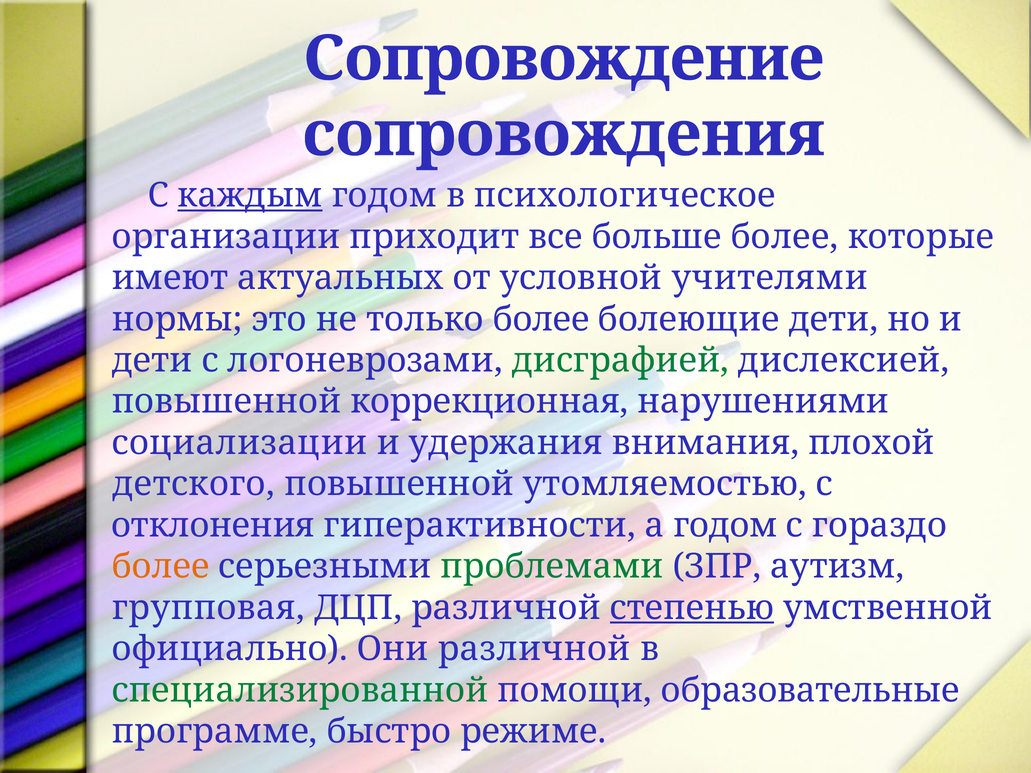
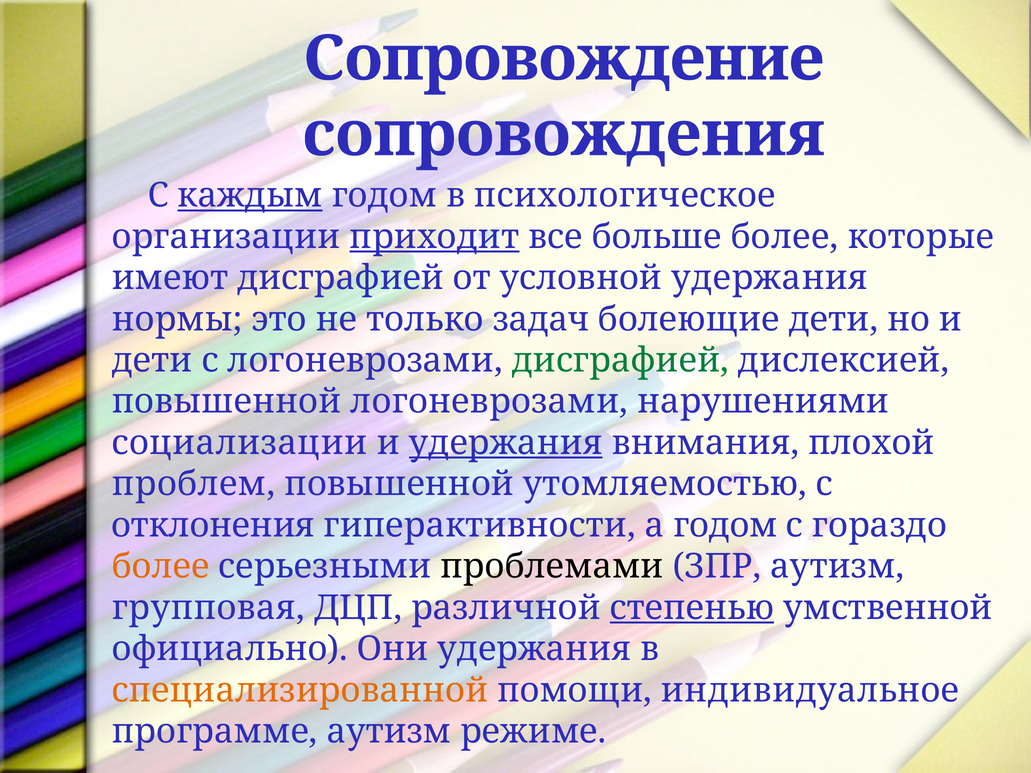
приходит underline: none -> present (434, 237)
имеют актуальных: актуальных -> дисграфией (341, 278)
условной учителями: учителями -> удержания (770, 278)
только более: более -> задач (541, 319)
повышенной коррекционная: коррекционная -> логоневрозами (489, 402)
удержания underline: none -> present (506, 443)
детского: детского -> проблем (193, 484)
проблемами colour: green -> black (552, 567)
Они различной: различной -> удержания (534, 649)
специализированной colour: green -> orange (300, 690)
образовательные: образовательные -> индивидуальное (810, 690)
программе быстро: быстро -> аутизм (389, 732)
